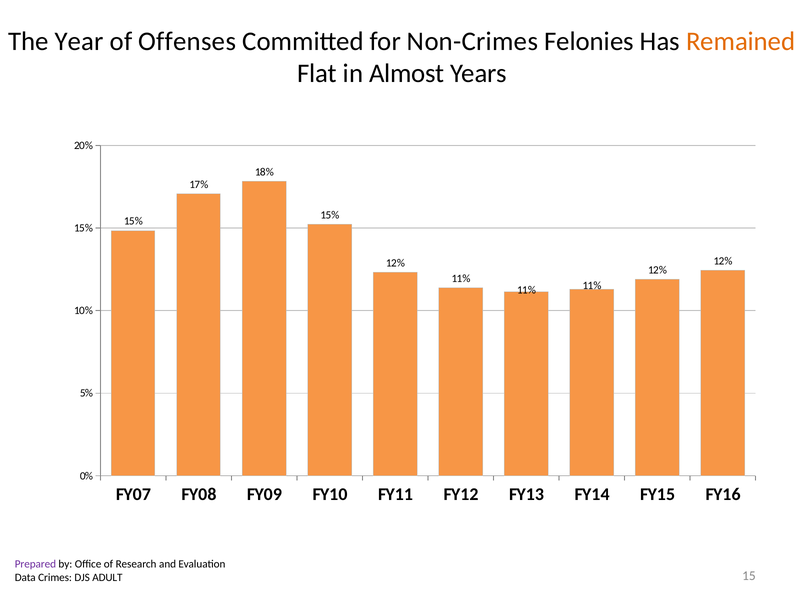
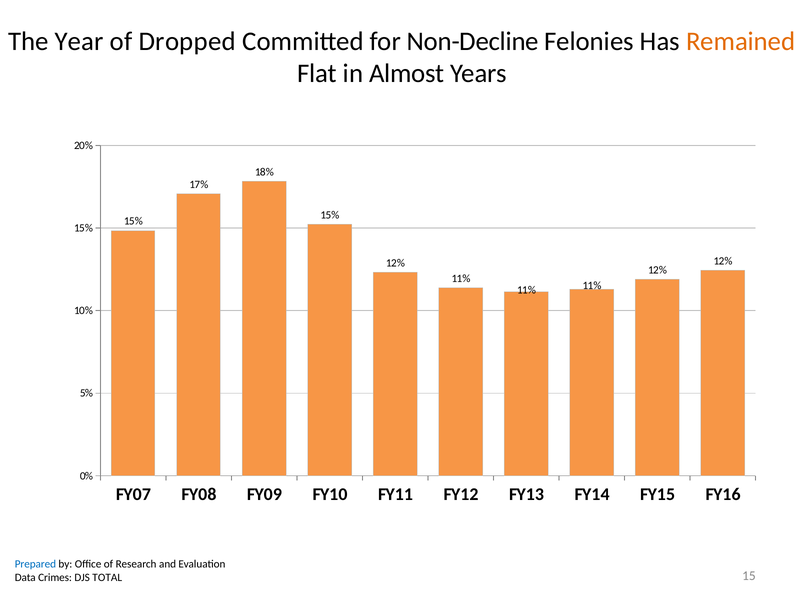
Offenses: Offenses -> Dropped (187, 41)
Non-Crimes: Non-Crimes -> Non-Decline (473, 41)
Prepared colour: purple -> blue (35, 564)
ADULT: ADULT -> TOTAL (107, 578)
